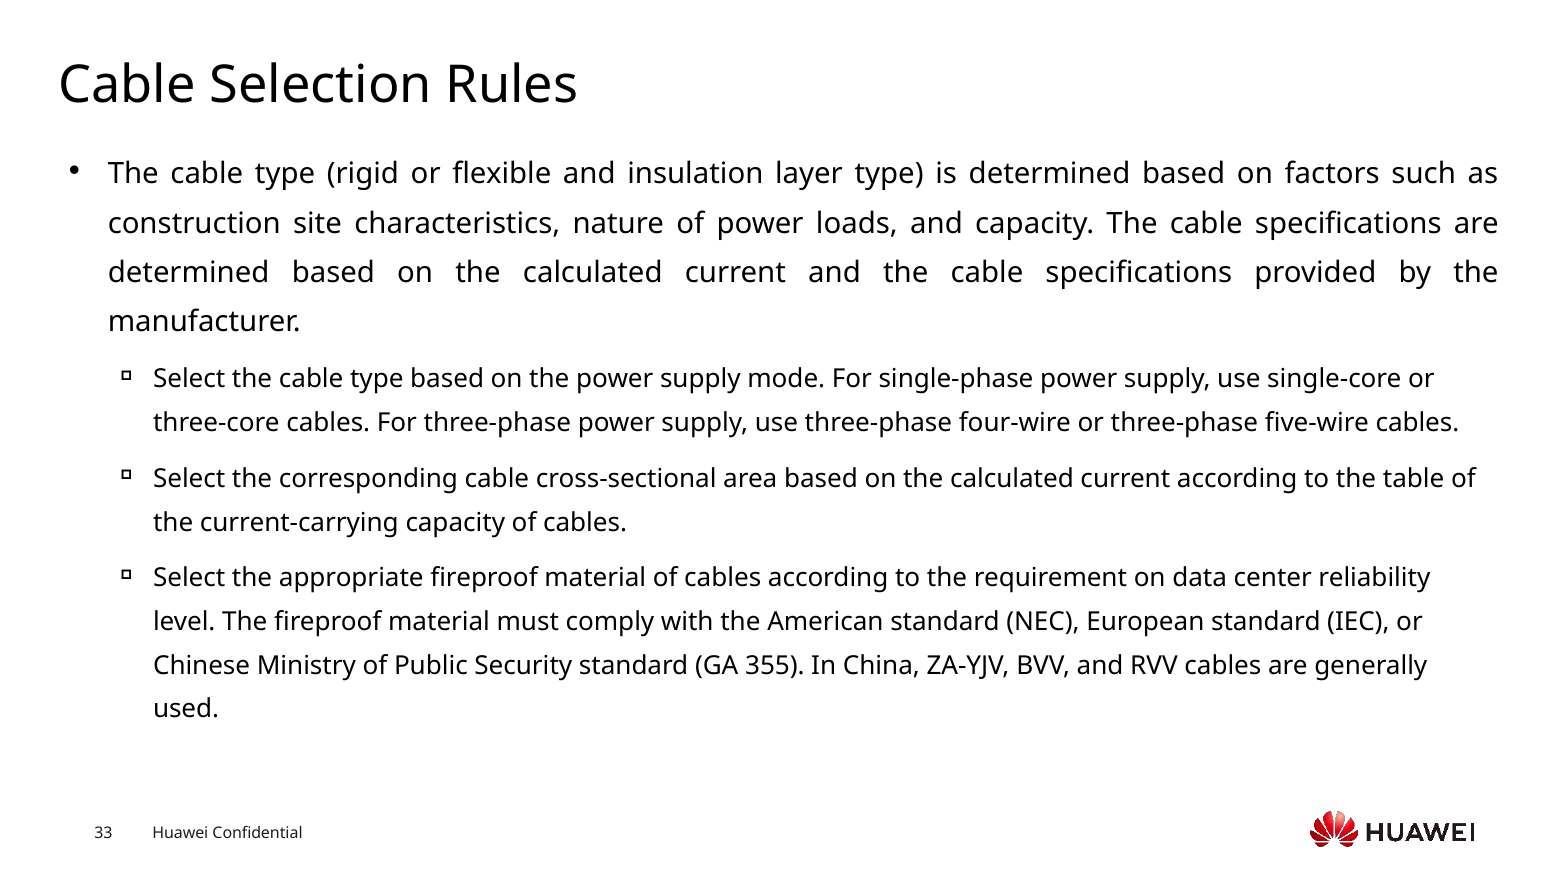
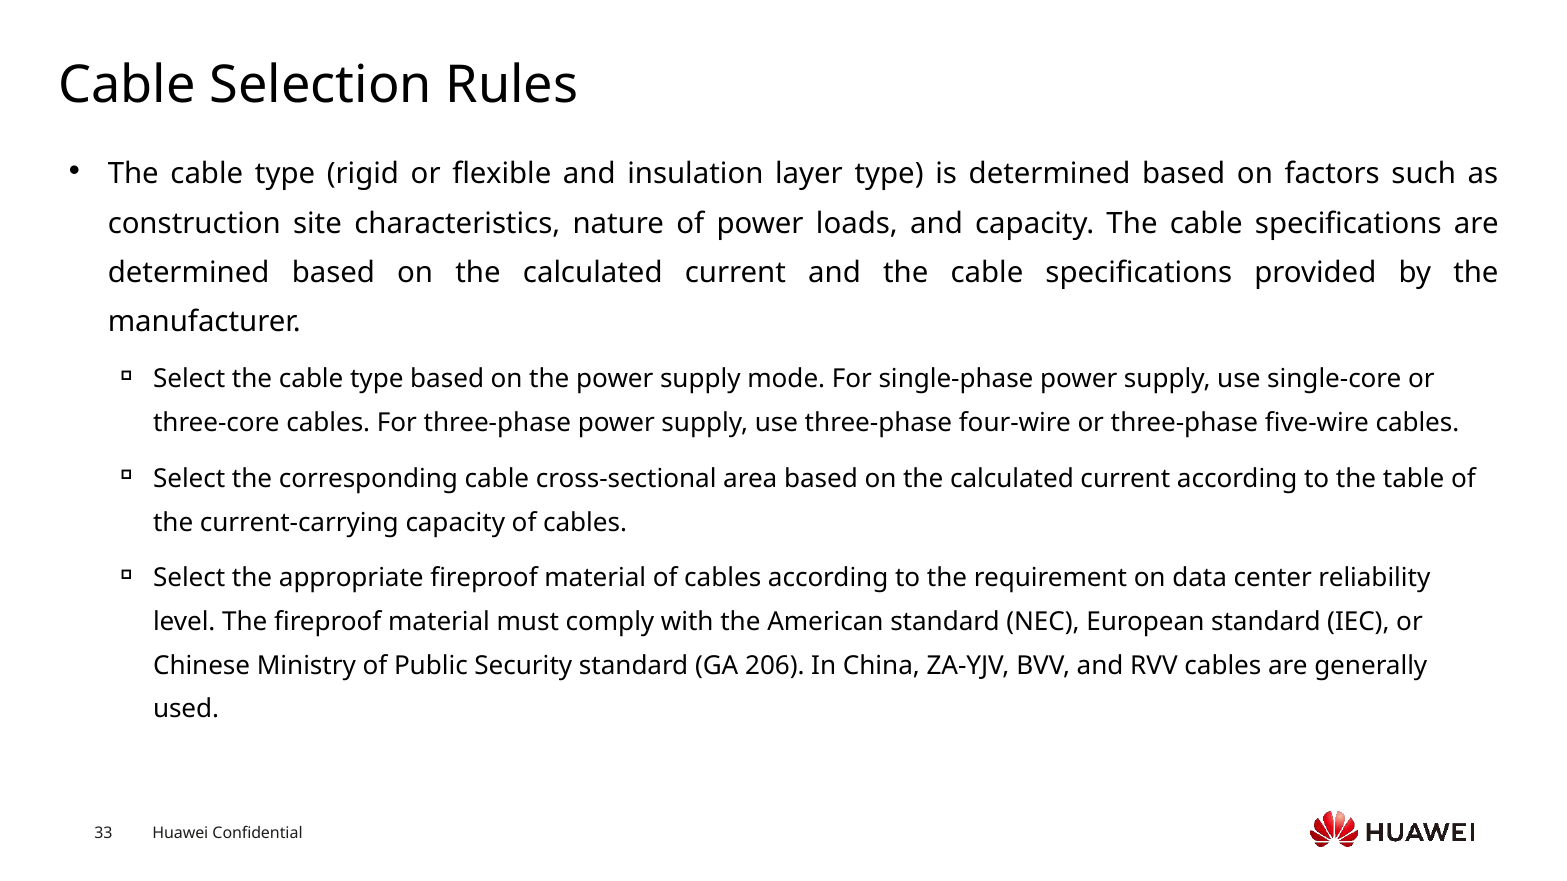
355: 355 -> 206 (775, 666)
